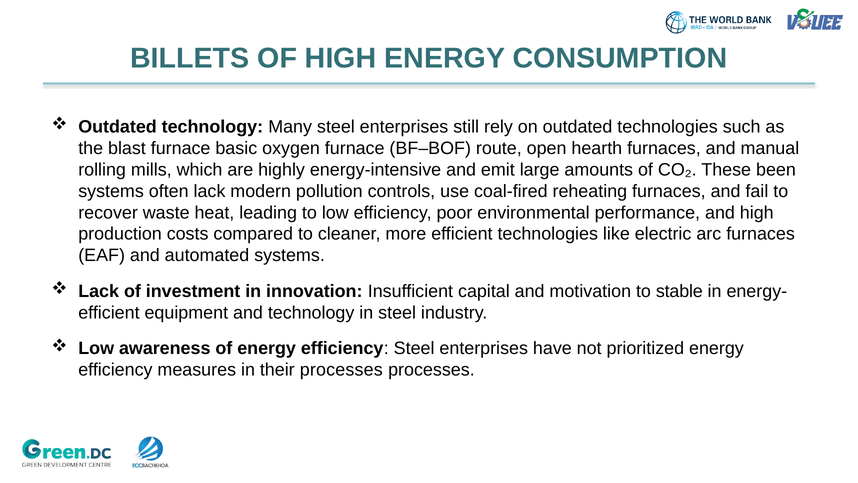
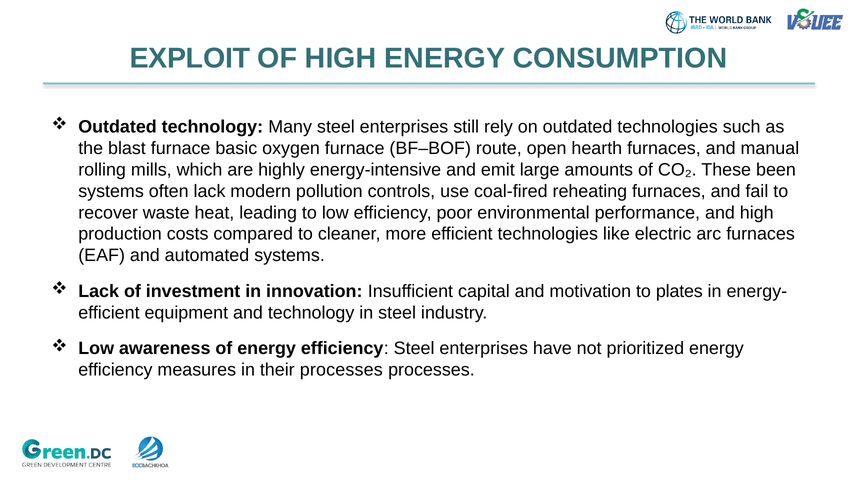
BILLETS: BILLETS -> EXPLOIT (190, 58)
stable: stable -> plates (679, 291)
